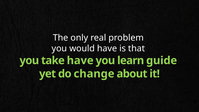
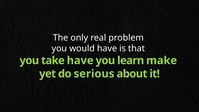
guide: guide -> make (162, 60)
change: change -> serious (94, 74)
